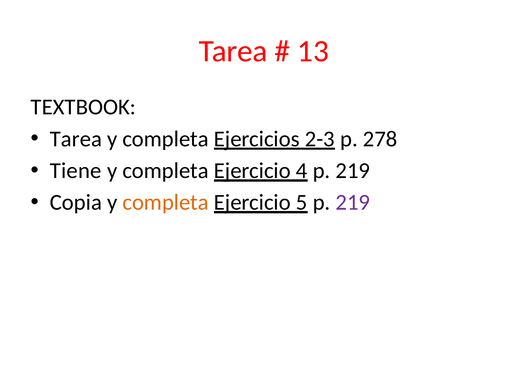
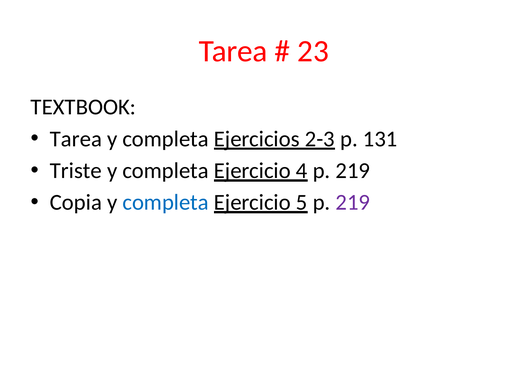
13: 13 -> 23 (313, 51)
278: 278 -> 131 (380, 139)
Tiene: Tiene -> Triste (76, 171)
completa colour: orange -> blue (166, 203)
